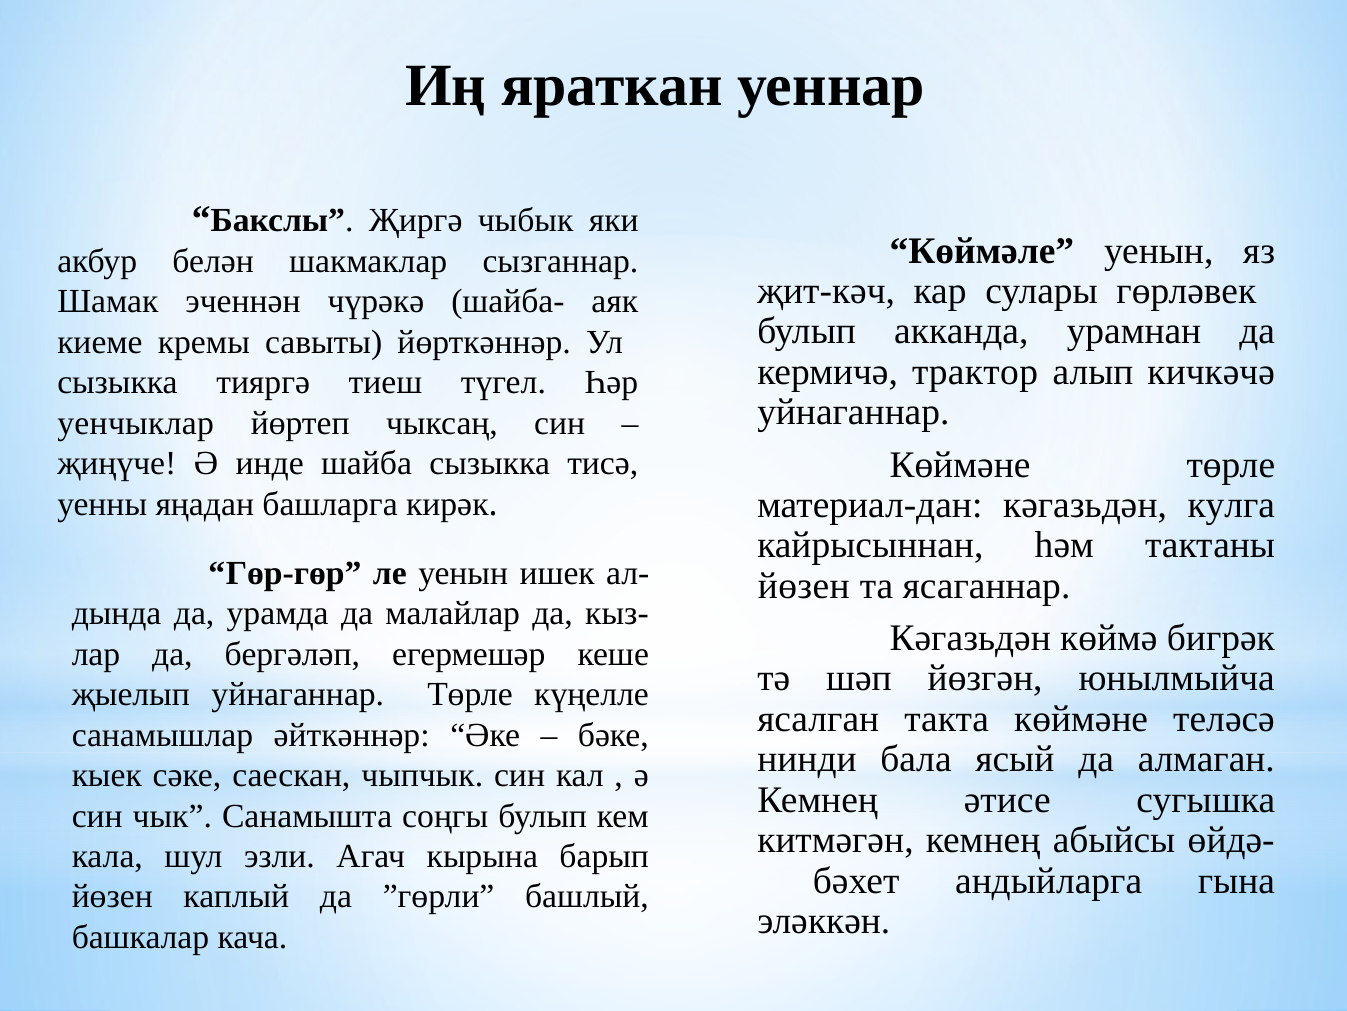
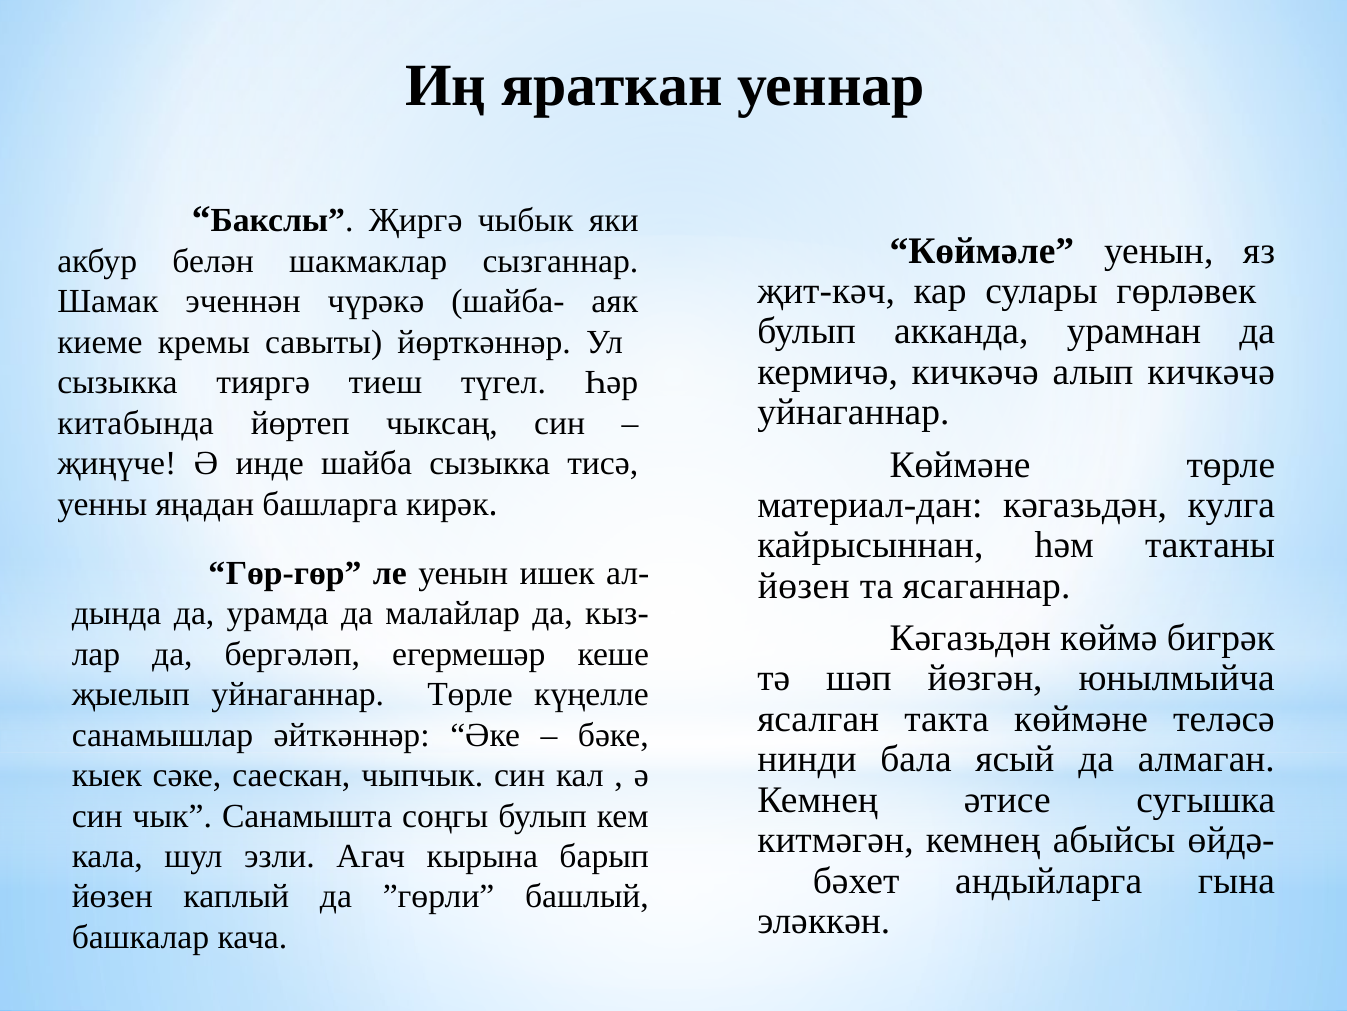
кермичә трактор: трактор -> кичкәчә (975, 372)
уенчыклар: уенчыклар -> китабында (136, 423)
